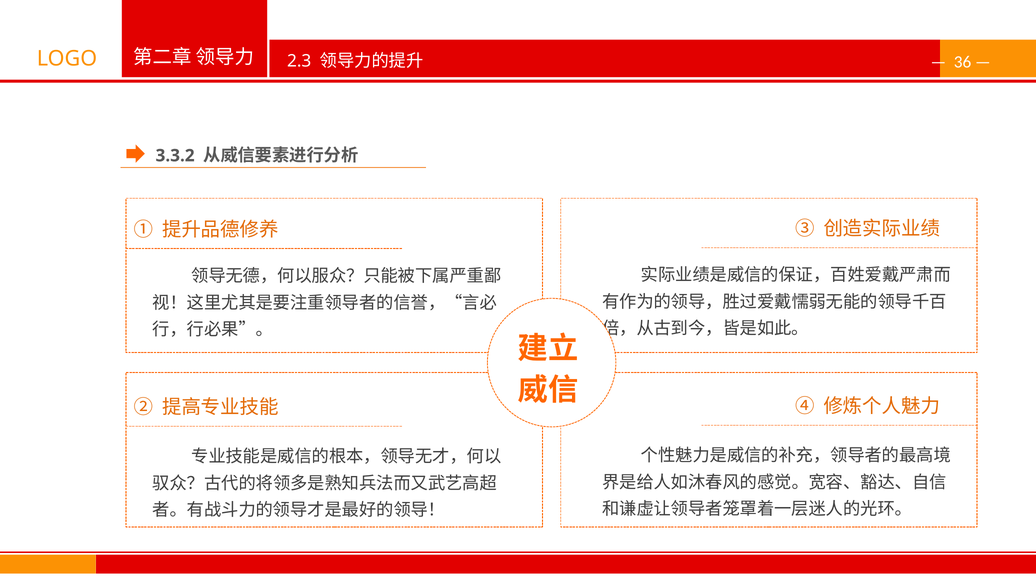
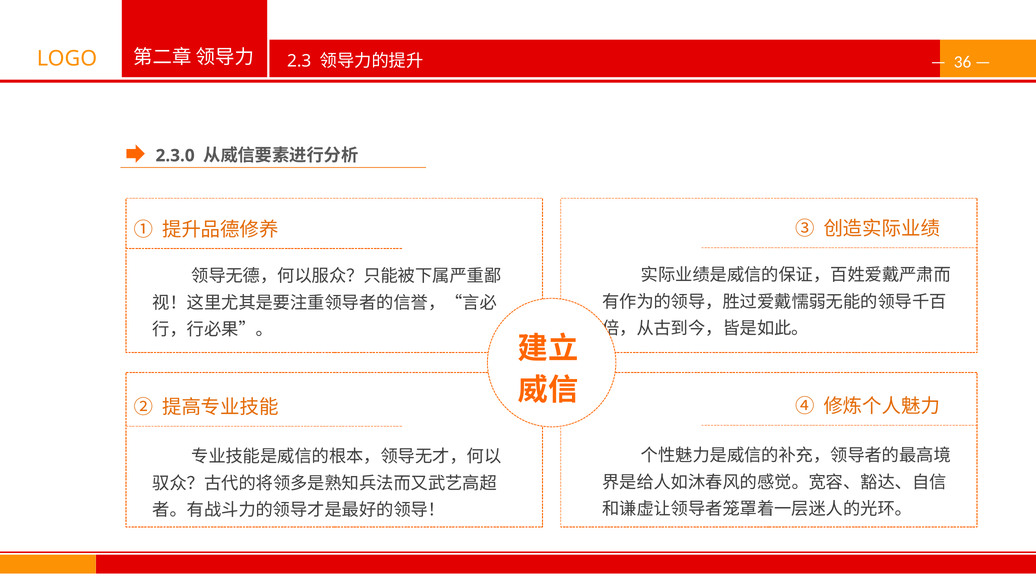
3.3.2: 3.3.2 -> 2.3.0 (175, 156)
